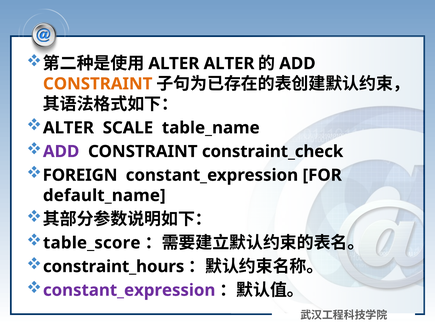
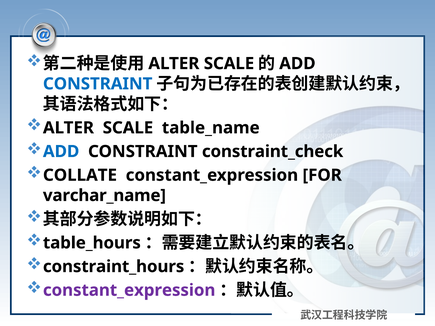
ALTER: ALTER -> SCALE (229, 64)
CONSTRAINT colour: orange -> blue (98, 84)
ADD colour: purple -> blue (61, 152)
FOREIGN: FOREIGN -> COLLATE (80, 175)
default_name: default_name -> varchar_name (104, 196)
table_score: table_score -> table_hours (92, 243)
